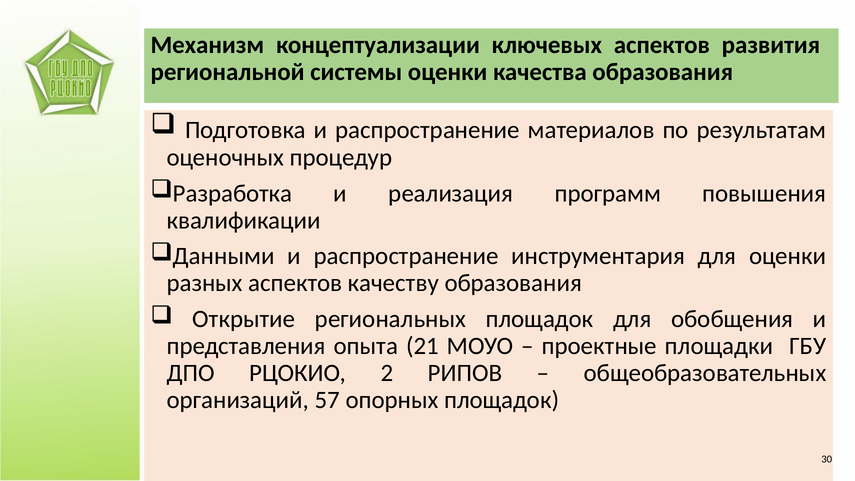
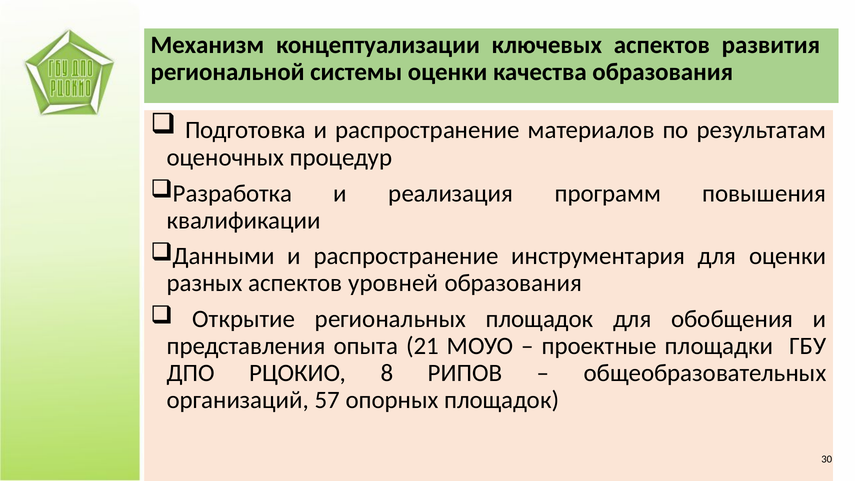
качеству: качеству -> уровней (393, 283)
2: 2 -> 8 (387, 373)
